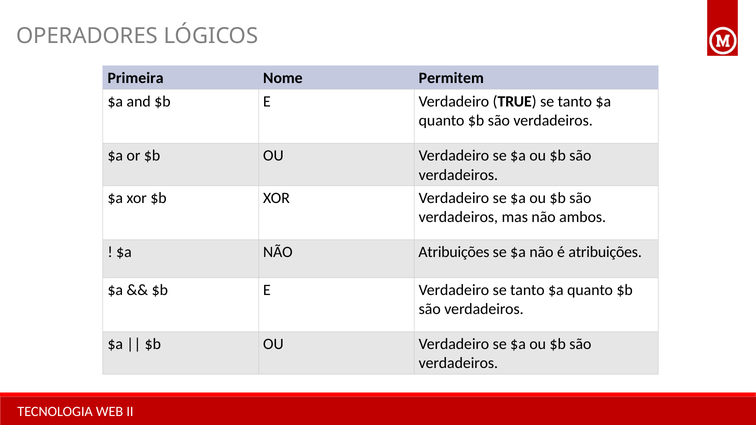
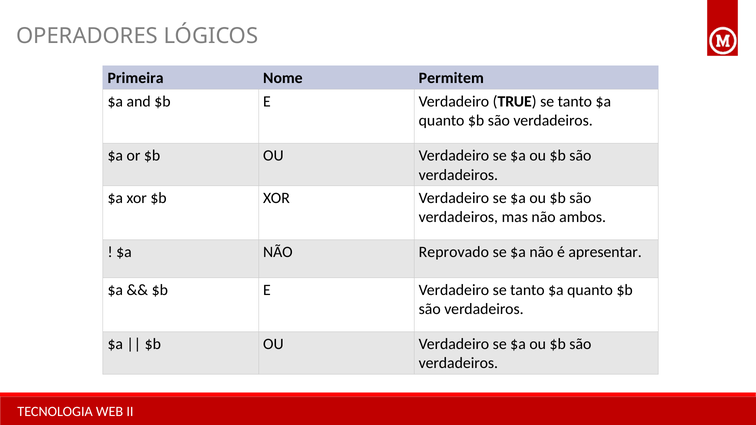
NÃO Atribuições: Atribuições -> Reprovado (454, 252)
é atribuições: atribuições -> apresentar (605, 252)
